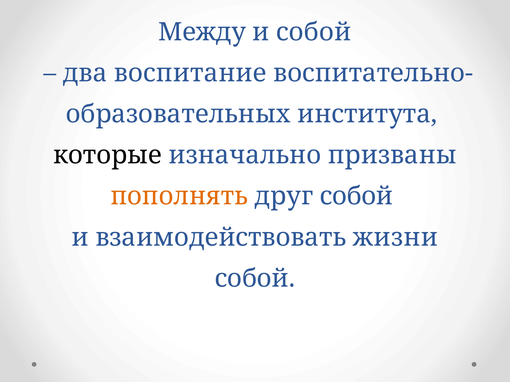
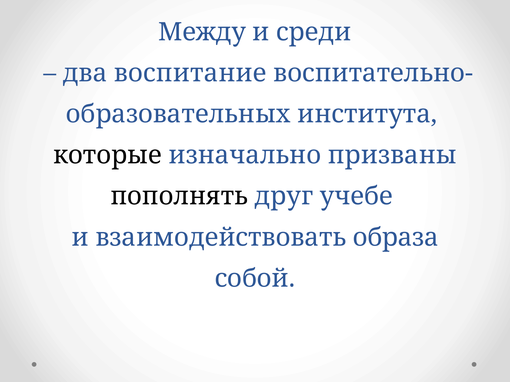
и собой: собой -> среди (314, 32)
пополнять colour: orange -> black (179, 197)
друг собой: собой -> учебе (356, 197)
жизни: жизни -> образа (396, 238)
